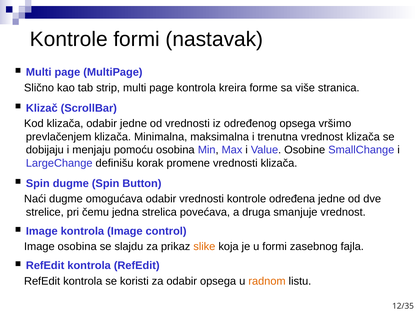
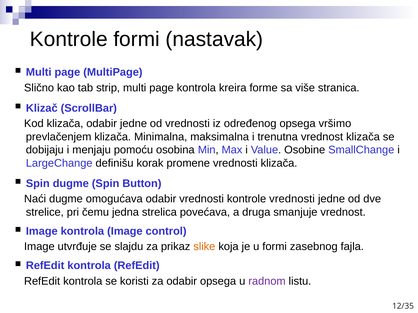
kontrole određena: određena -> vrednosti (292, 199)
Image osobina: osobina -> utvrđuje (77, 247)
radnom colour: orange -> purple (267, 282)
